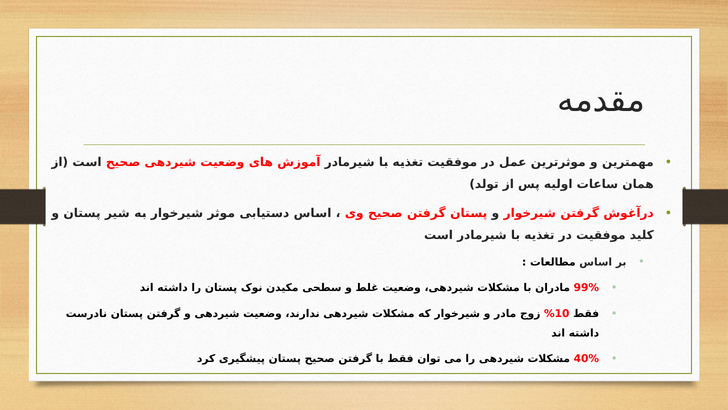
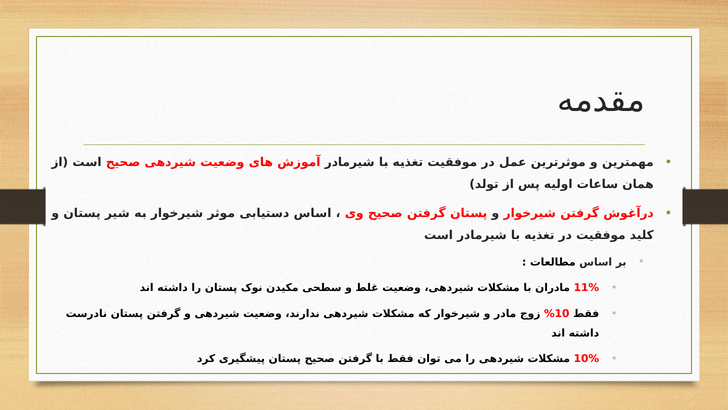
99%: 99% -> 11% (586, 287)
40%: 40% -> 10% (586, 358)
